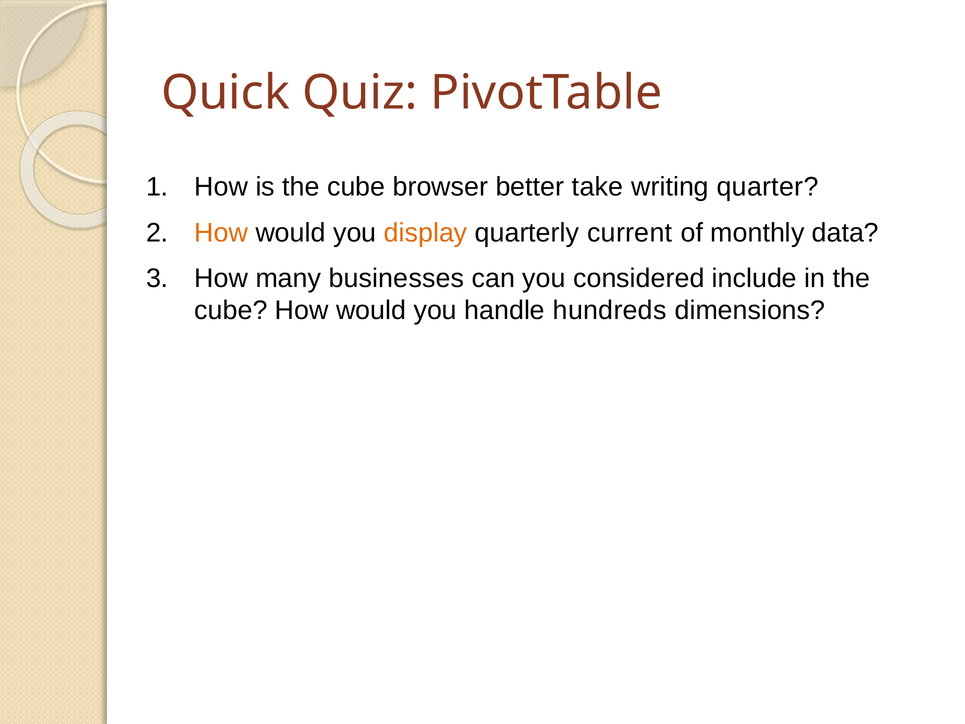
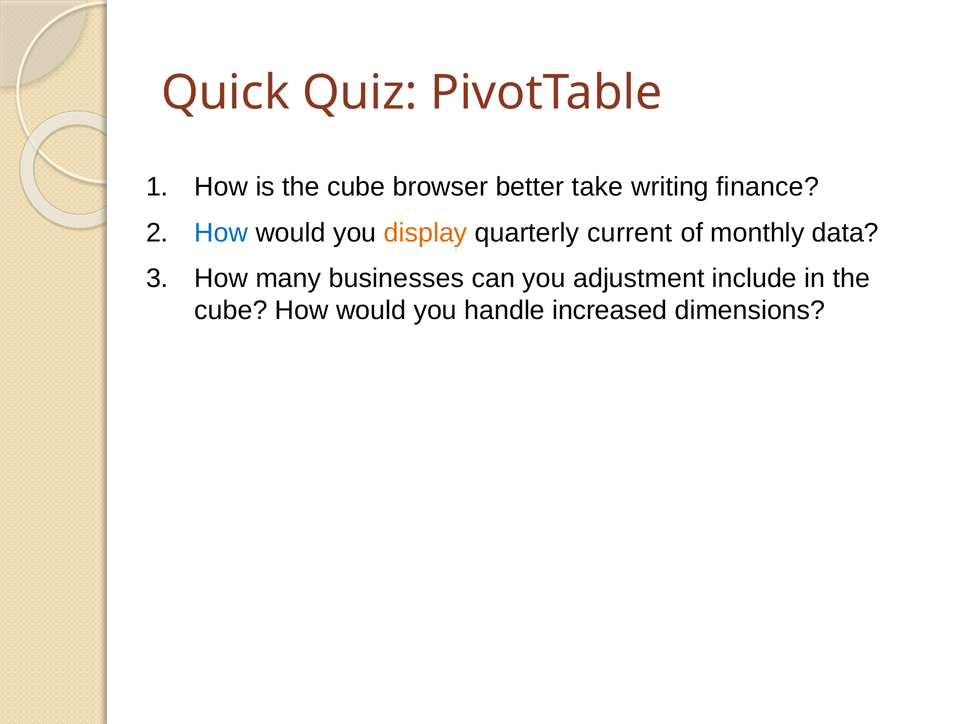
quarter: quarter -> finance (768, 187)
How colour: orange -> blue (221, 233)
considered: considered -> adjustment (639, 278)
hundreds: hundreds -> increased (610, 310)
